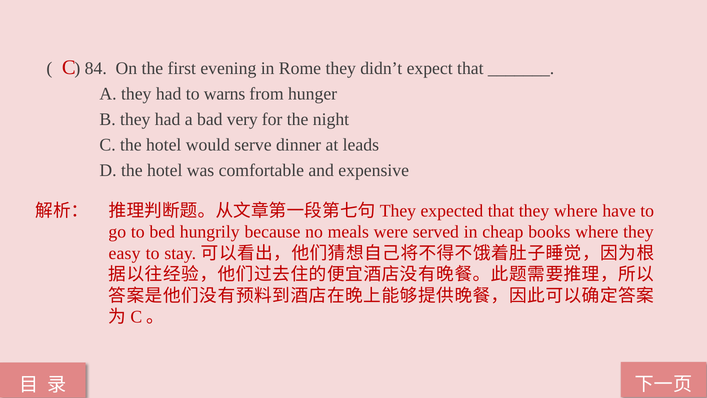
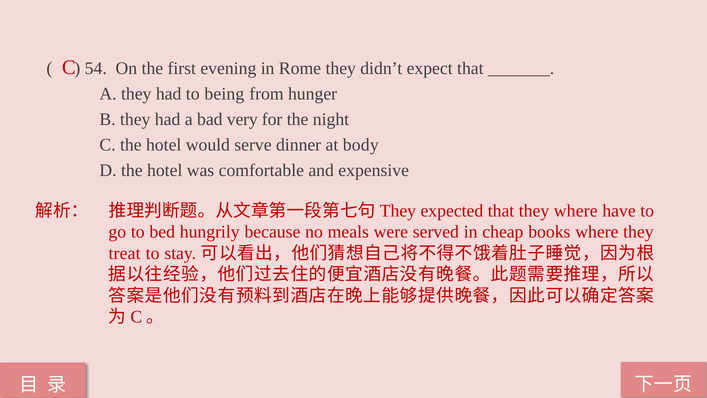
84: 84 -> 54 (96, 68)
warns: warns -> being (224, 94)
leads: leads -> body (361, 145)
easy: easy -> treat (125, 253)
